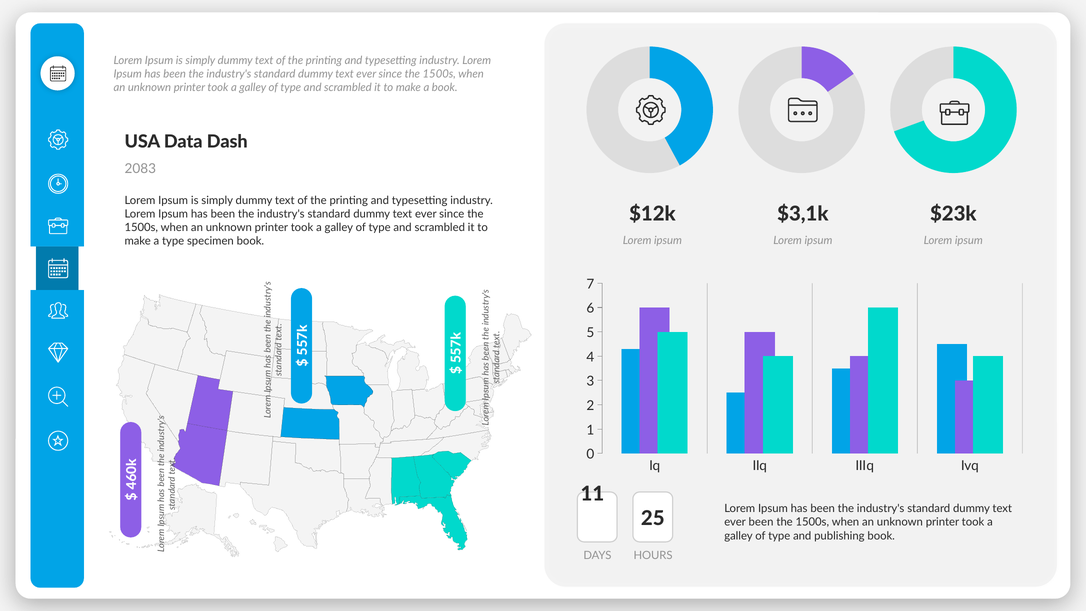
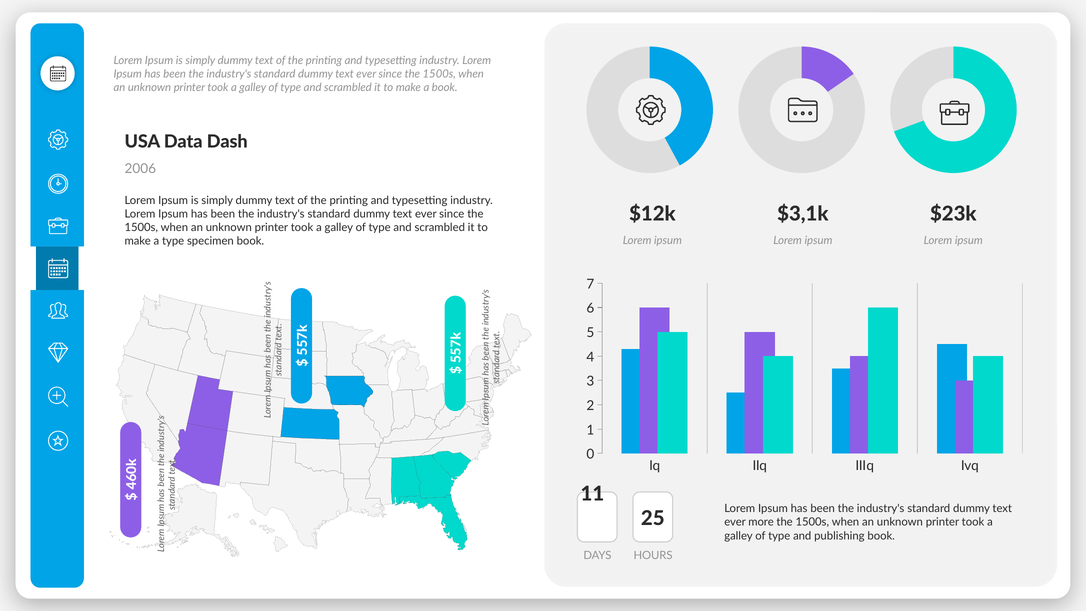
2083: 2083 -> 2006 (140, 169)
ever been: been -> more (761, 522)
